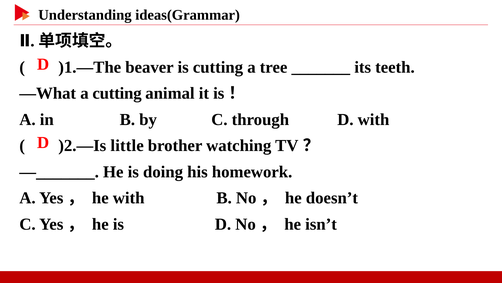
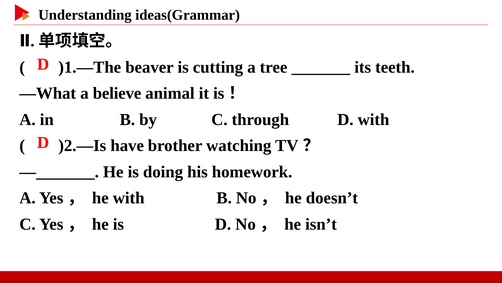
a cutting: cutting -> believe (117, 93)
little: little -> have (127, 145)
